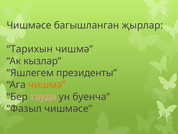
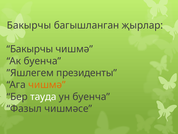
Чишмәсе: Чишмәсе -> Бакырчы (29, 25)
Тарихын: Тарихын -> Бакырчы (30, 49)
Ак кызлар: кызлар -> буенча (42, 61)
тауда colour: pink -> white (43, 96)
